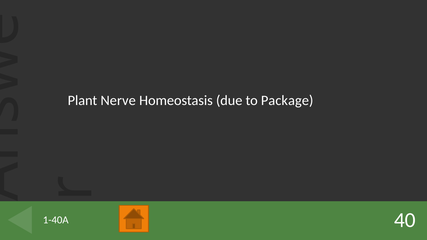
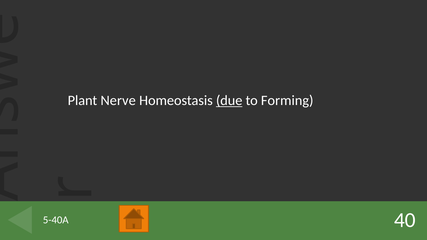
due underline: none -> present (229, 101)
Package: Package -> Forming (287, 101)
1-40A: 1-40A -> 5-40A (56, 220)
